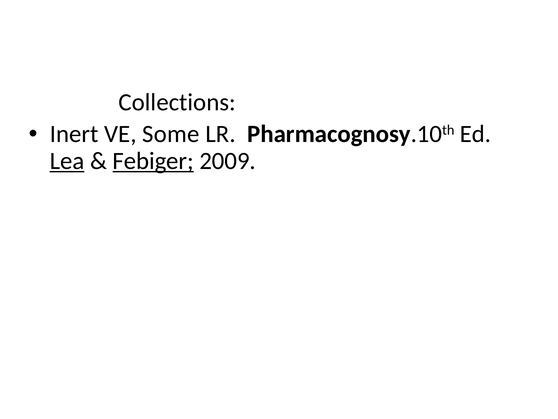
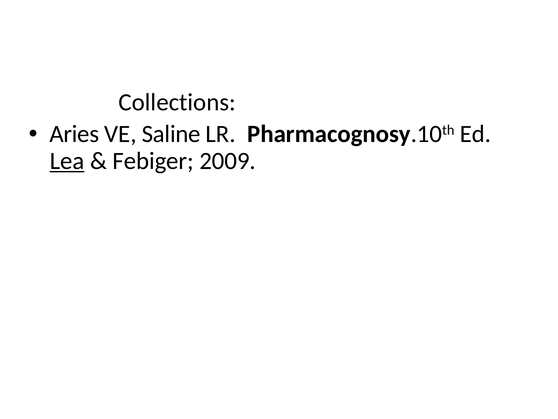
Inert: Inert -> Aries (74, 134)
Some: Some -> Saline (171, 134)
Febiger underline: present -> none (153, 161)
